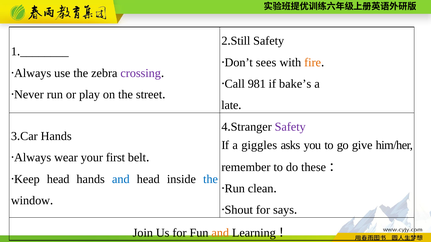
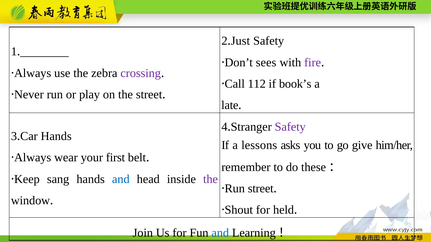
Still: Still -> Just (240, 41)
fire colour: orange -> purple (313, 62)
981: 981 -> 112 (257, 84)
bake’s: bake’s -> book’s (295, 84)
giggles: giggles -> lessons (259, 145)
head: head -> sang (58, 179)
the colour: blue -> purple (211, 179)
Run clean: clean -> street (261, 189)
says: says -> held (284, 210)
and colour: orange -> blue (220, 233)
